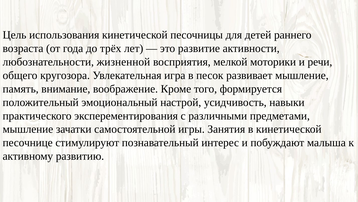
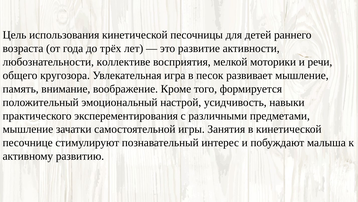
жизненной: жизненной -> коллективе (123, 62)
